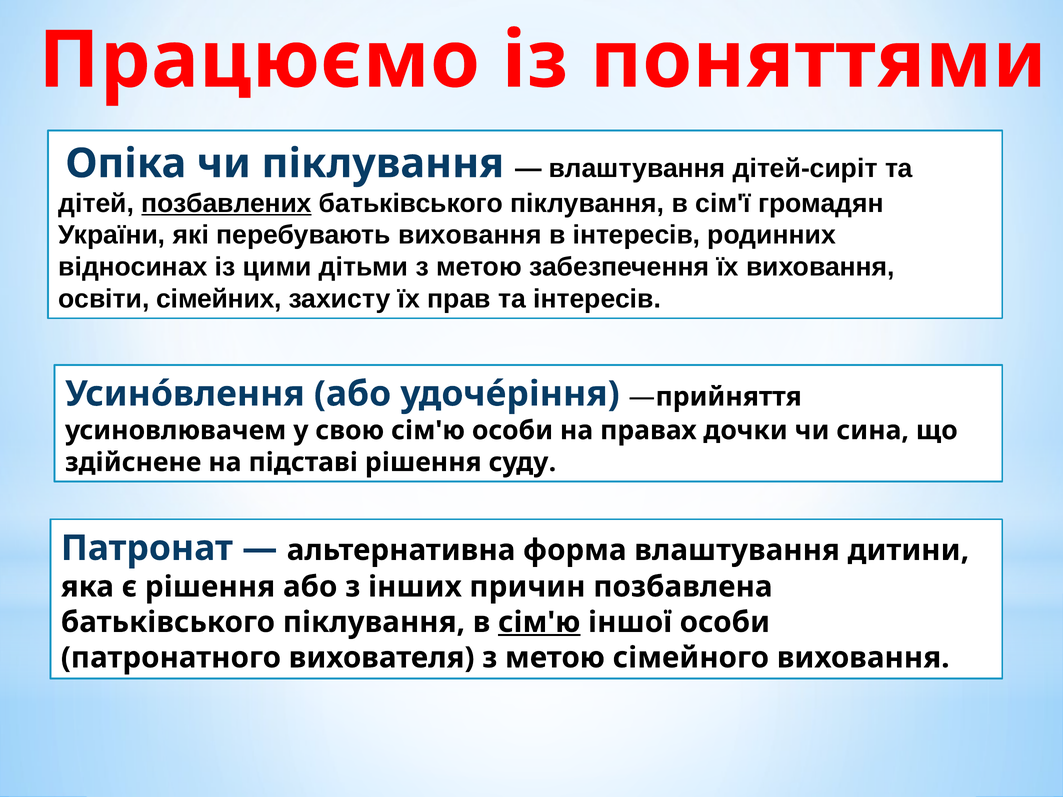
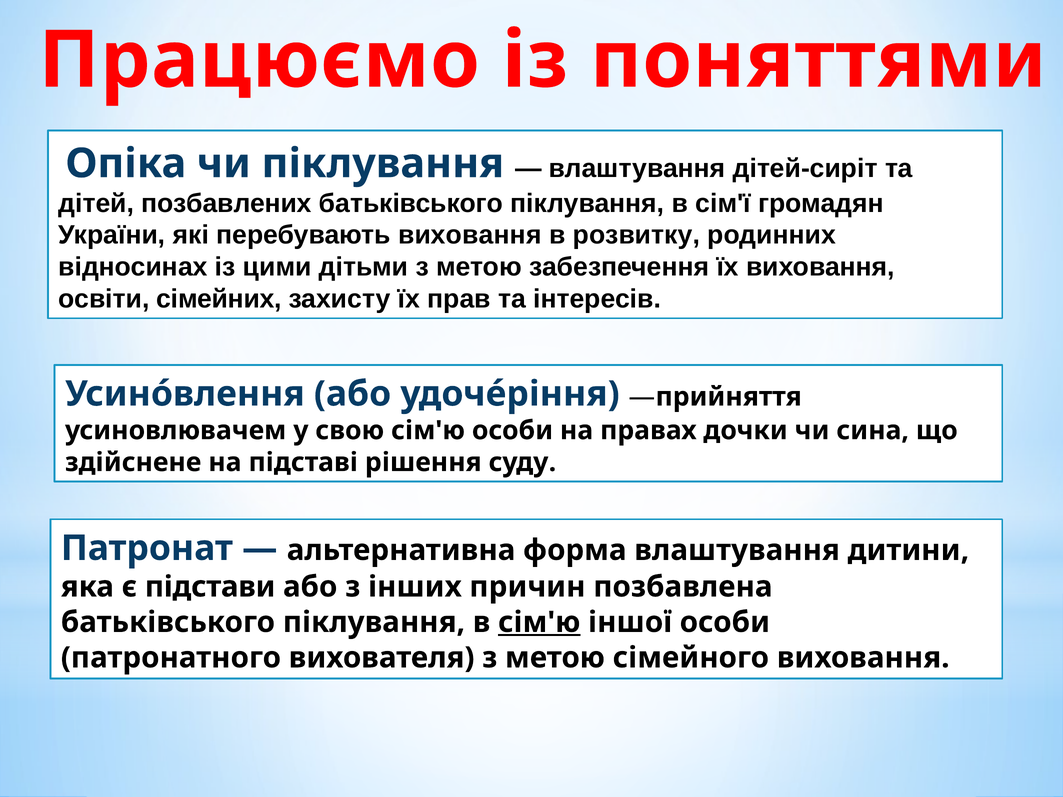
позбавлених underline: present -> none (227, 203)
в інтересів: інтересів -> розвитку (636, 235)
є рішення: рішення -> підстави (210, 587)
